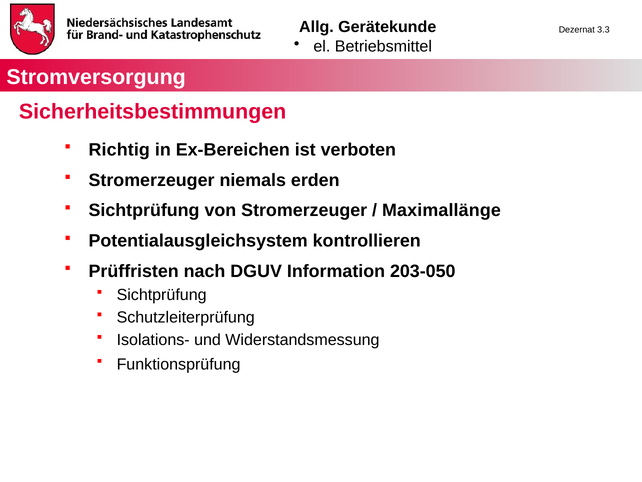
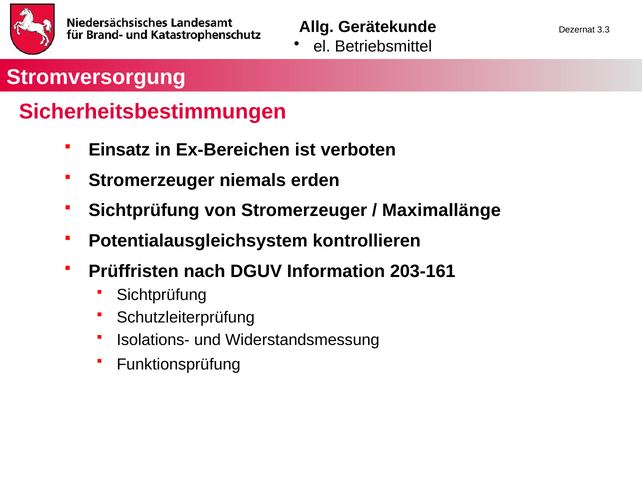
Richtig: Richtig -> Einsatz (119, 150)
203-050: 203-050 -> 203-161 (423, 271)
